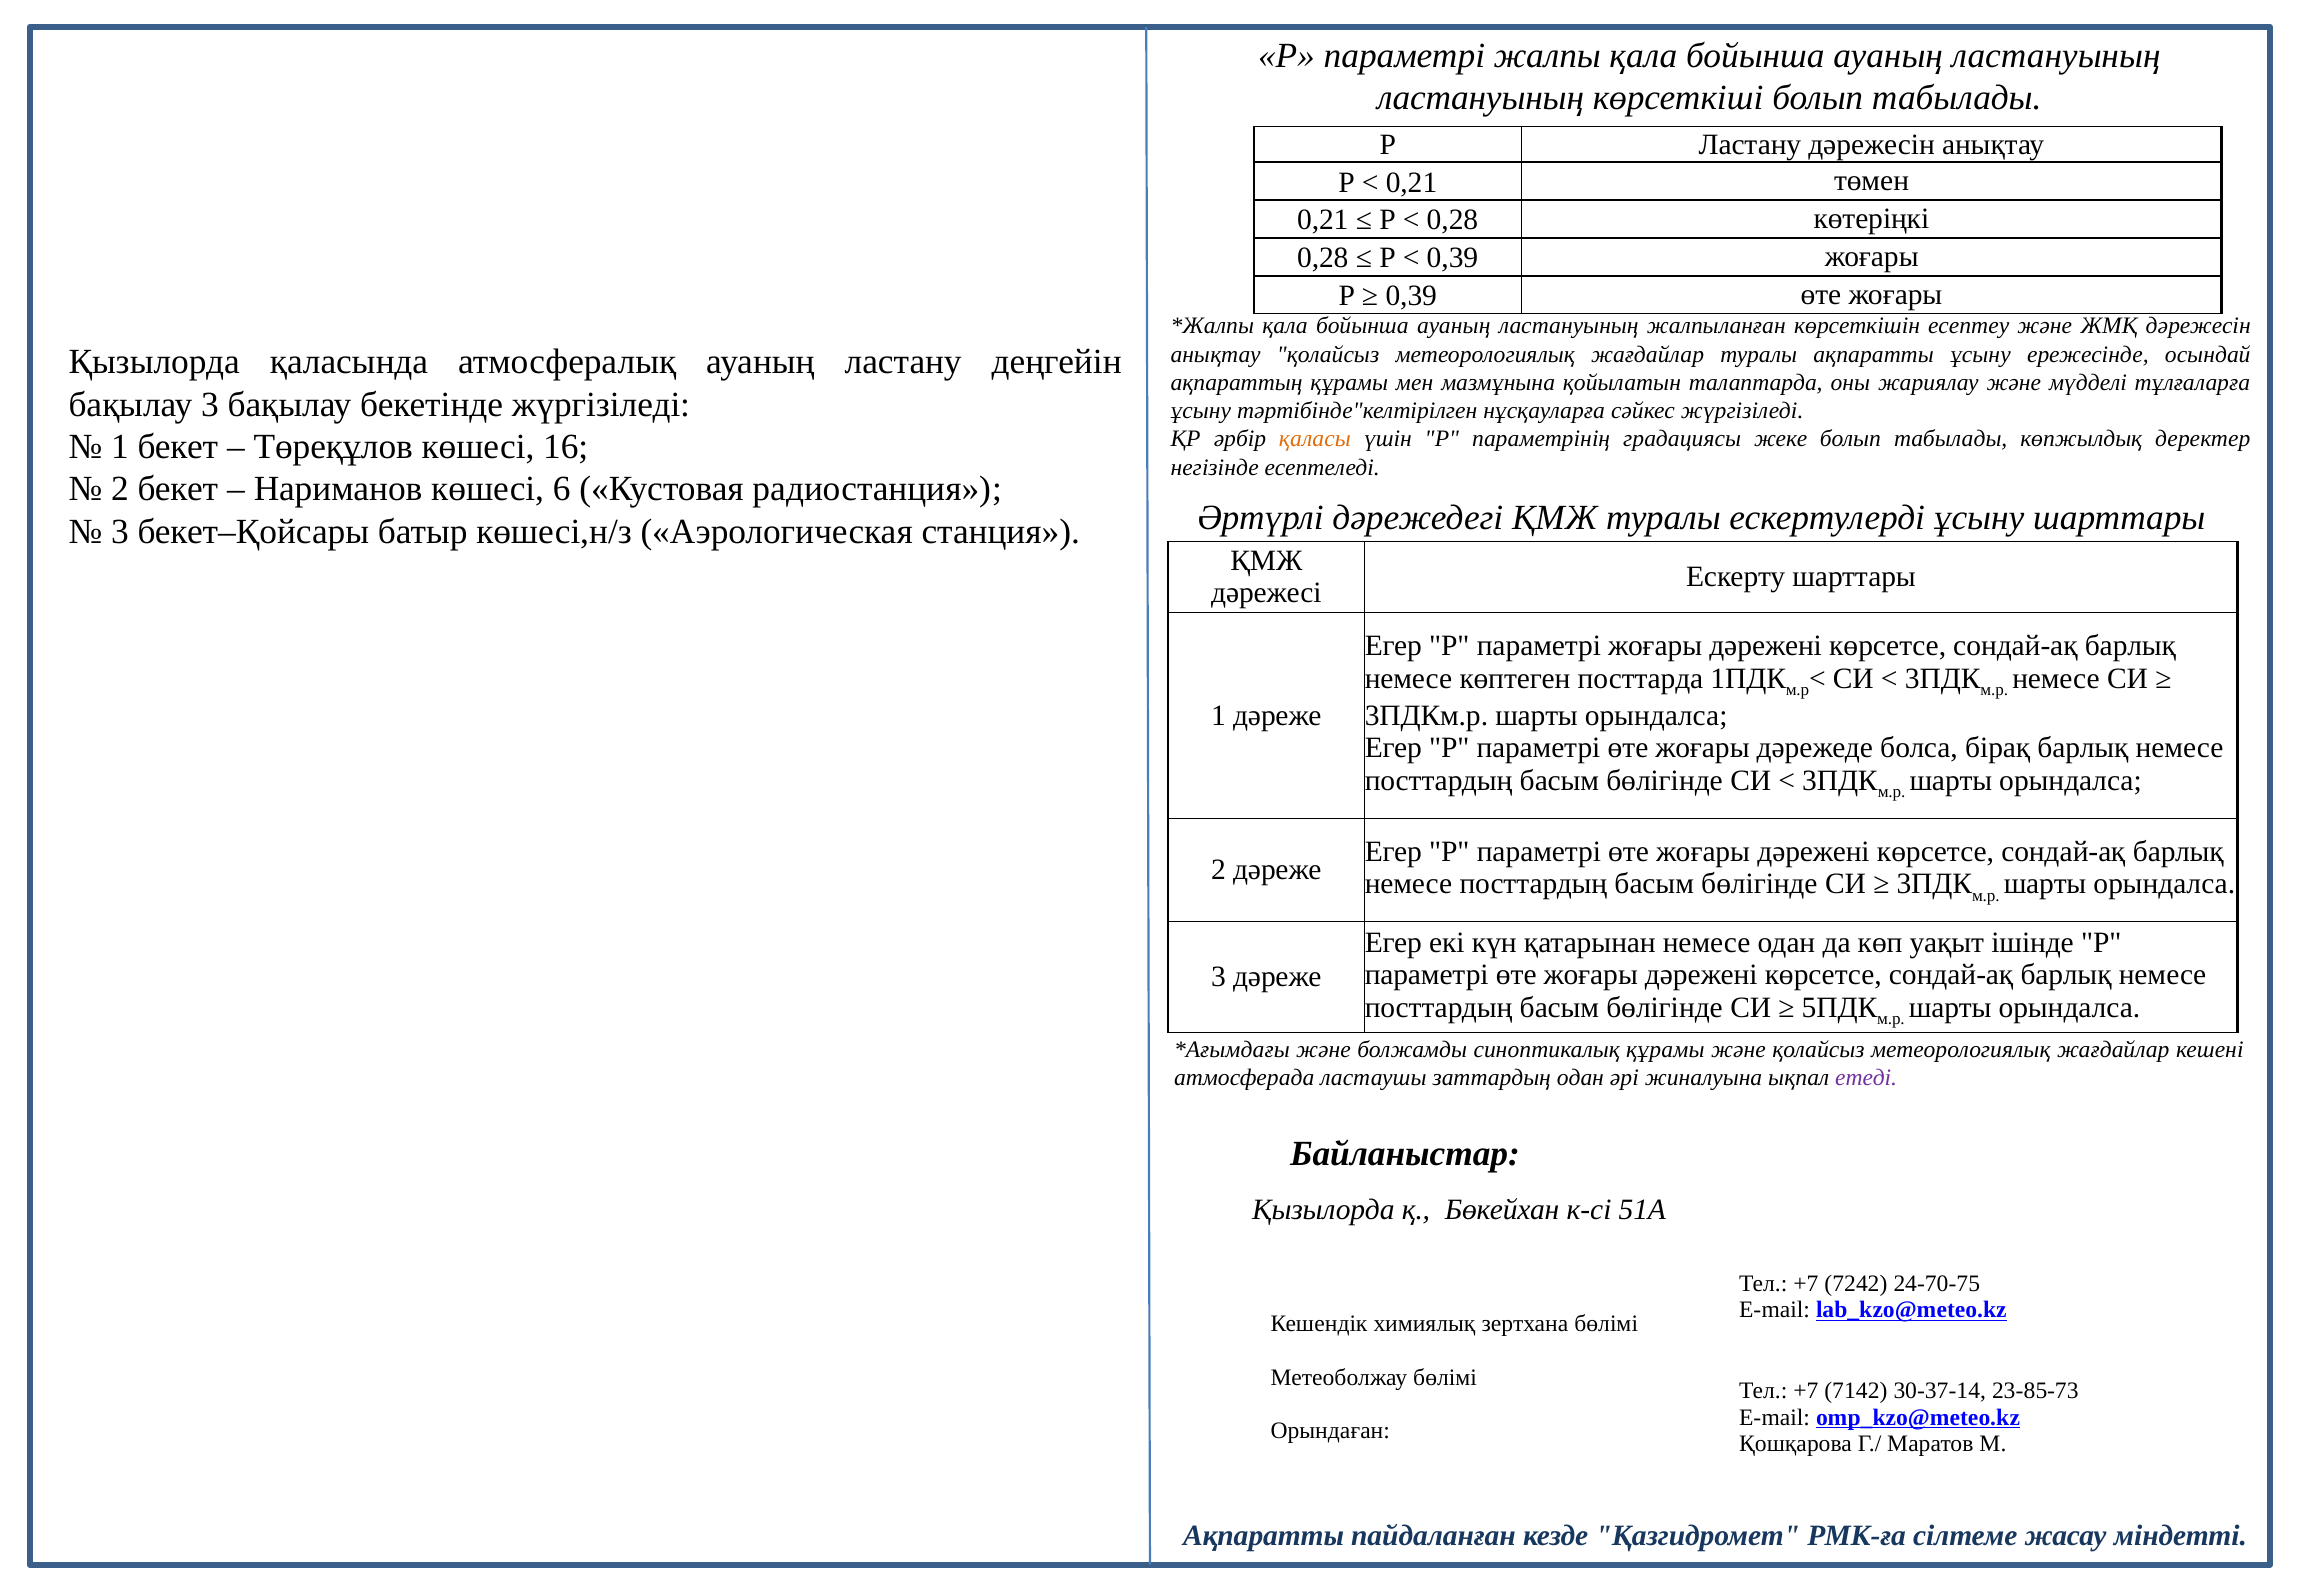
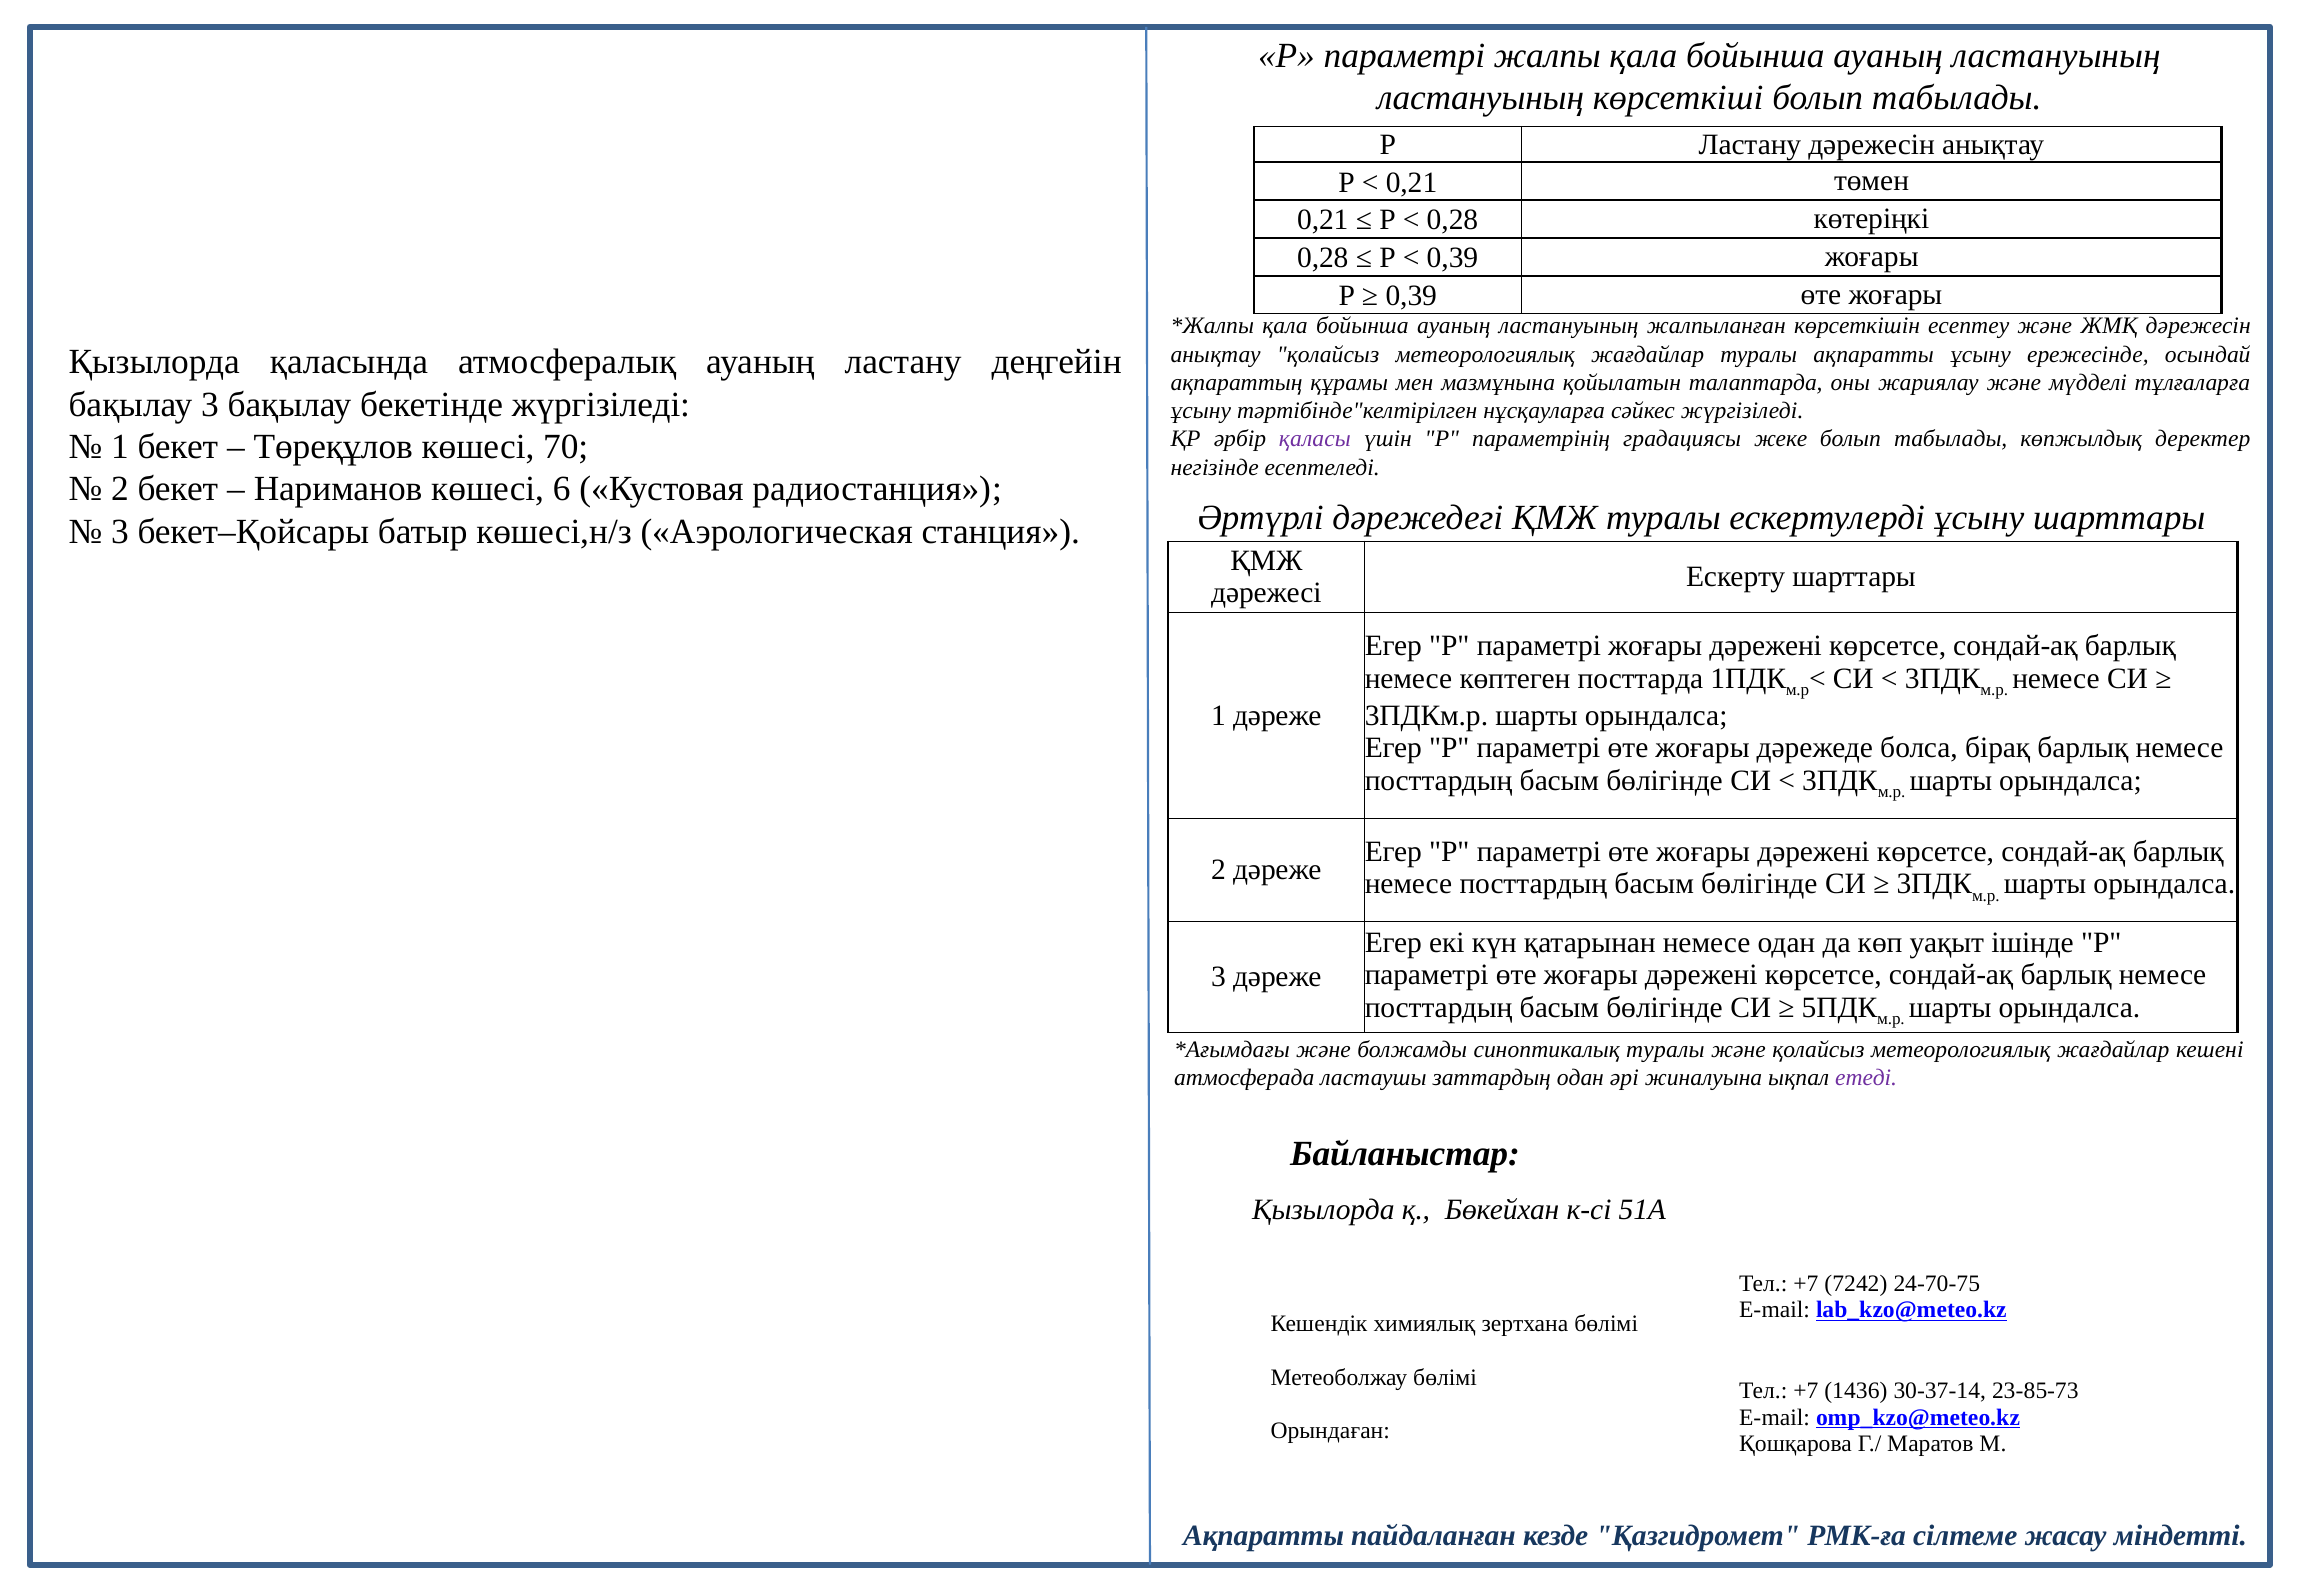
қаласы colour: orange -> purple (1315, 439)
16: 16 -> 70 (566, 447)
синоптикалық құрамы: құрамы -> туралы (1665, 1050)
7142: 7142 -> 1436 (1856, 1391)
